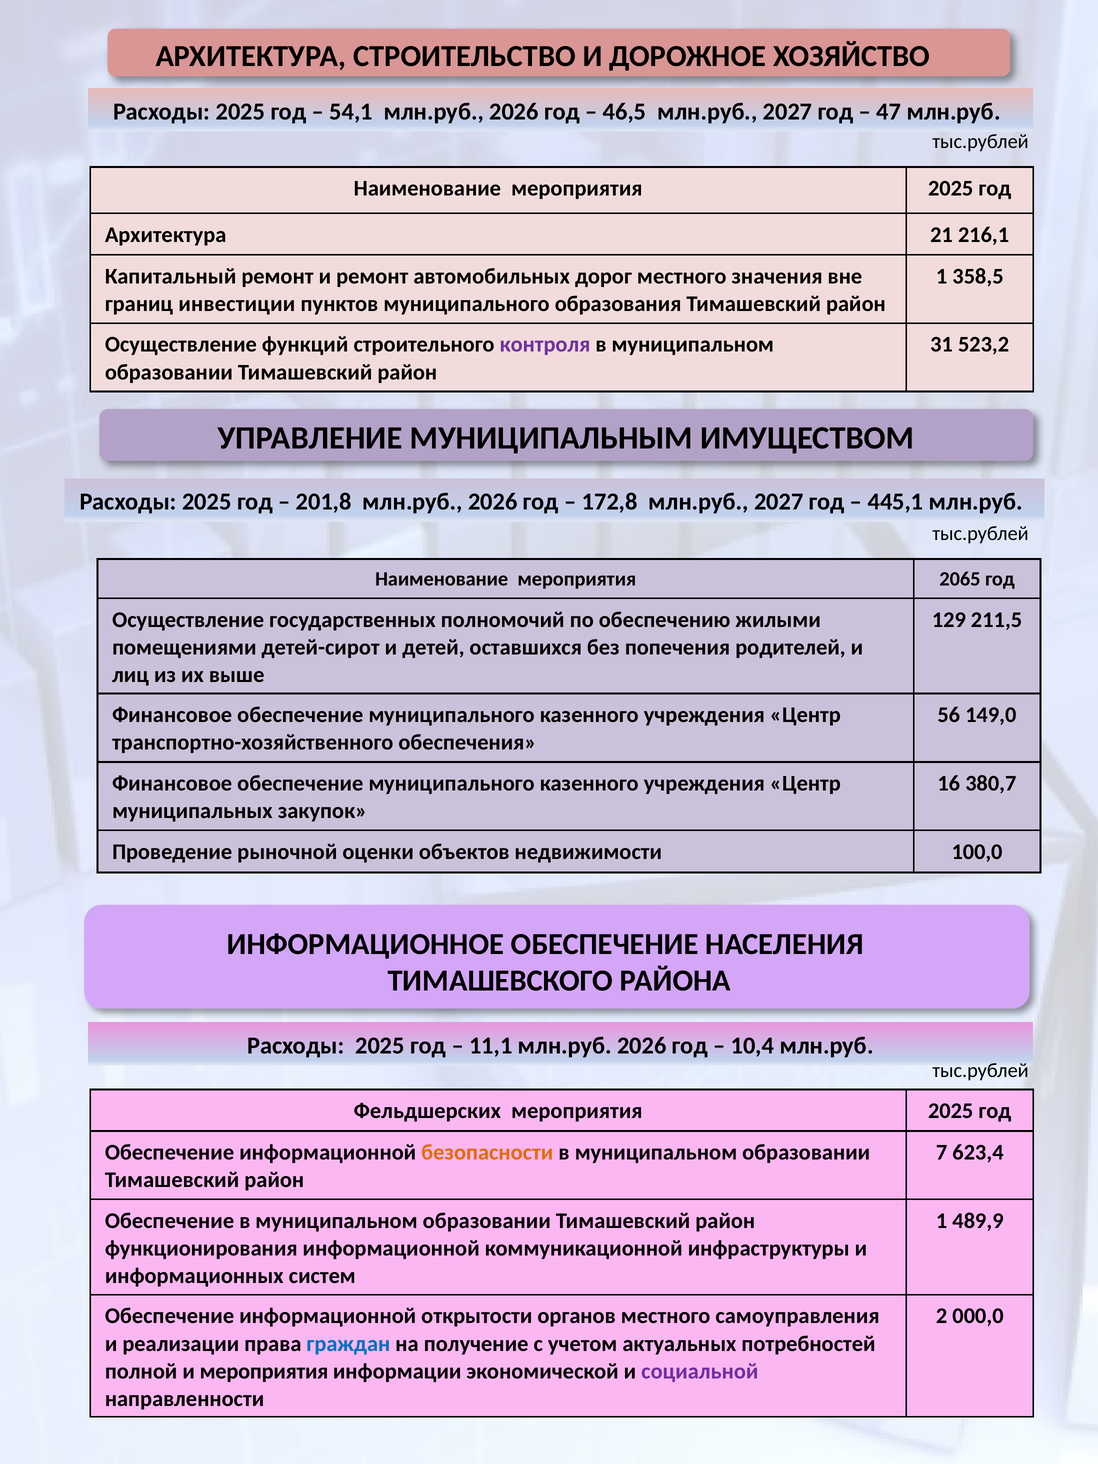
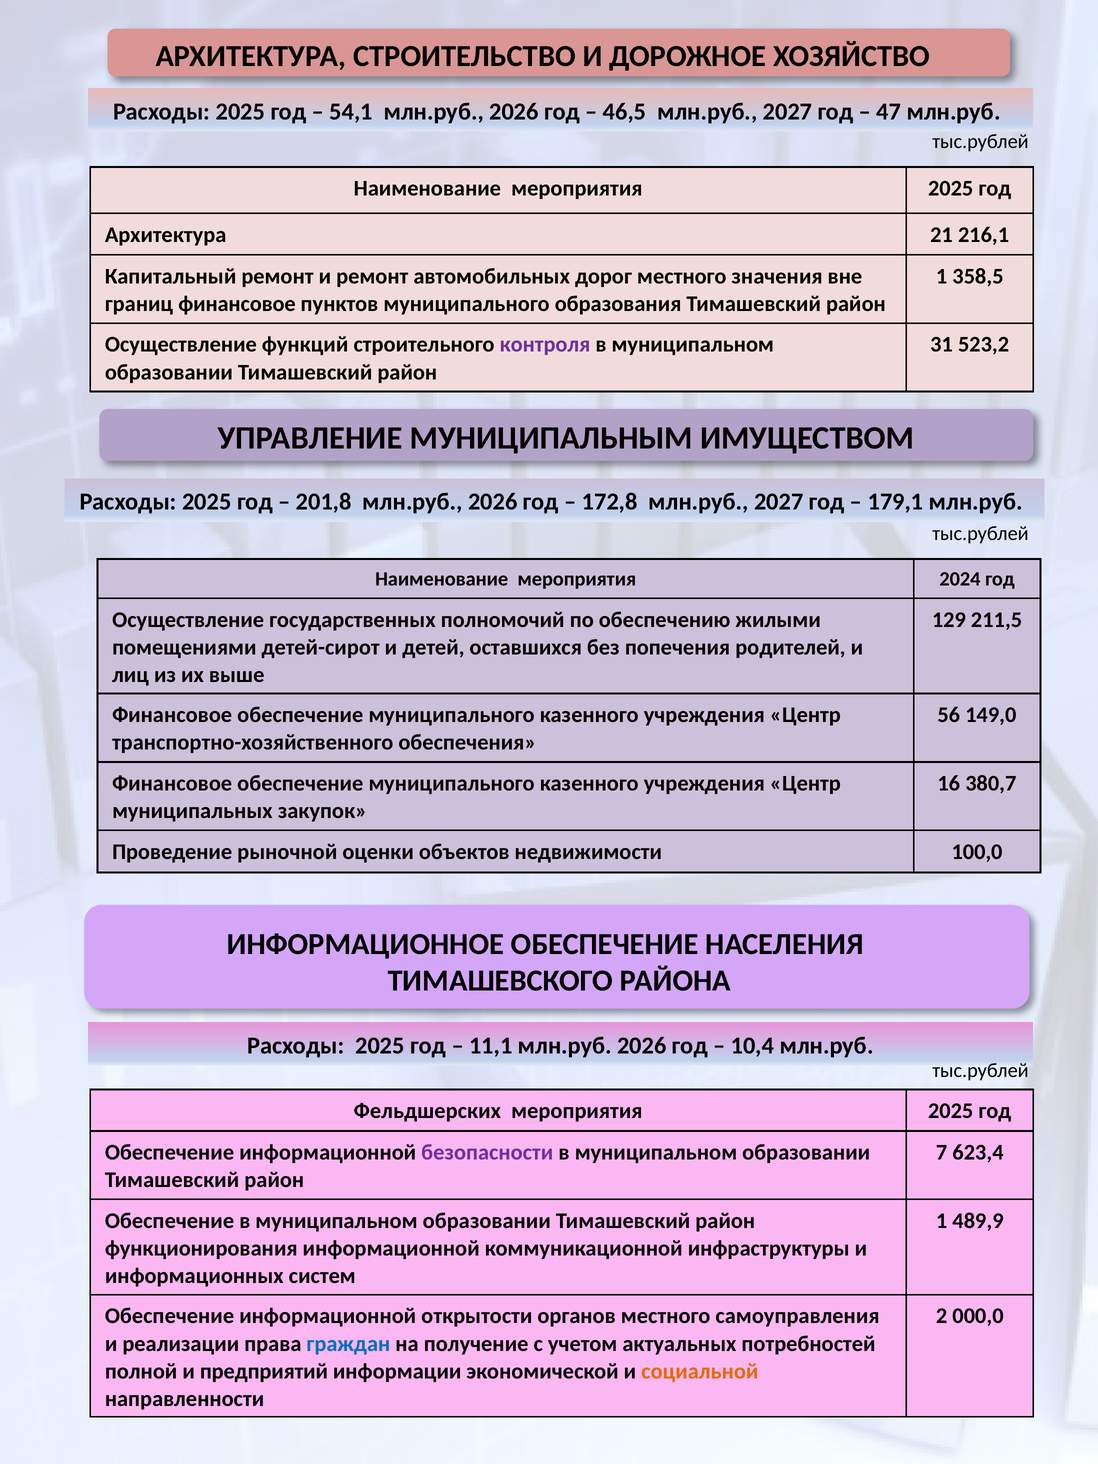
границ инвестиции: инвестиции -> финансовое (237, 304)
445,1: 445,1 -> 179,1 (895, 502)
2065: 2065 -> 2024 (960, 579)
безопасности colour: orange -> purple (487, 1152)
и мероприятия: мероприятия -> предприятий (264, 1371)
социальной colour: purple -> orange (700, 1371)
